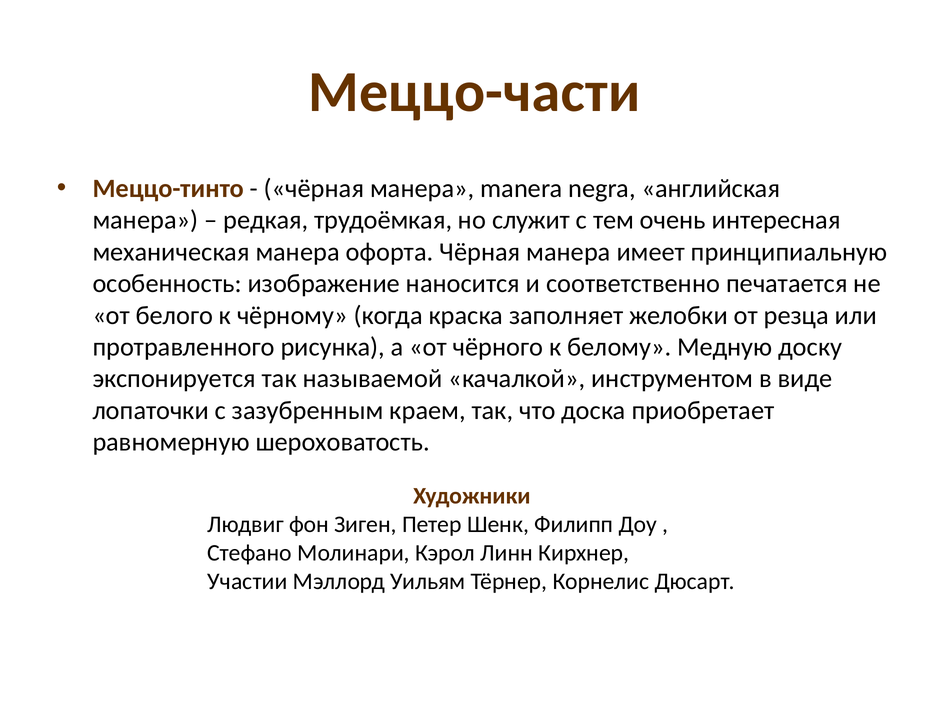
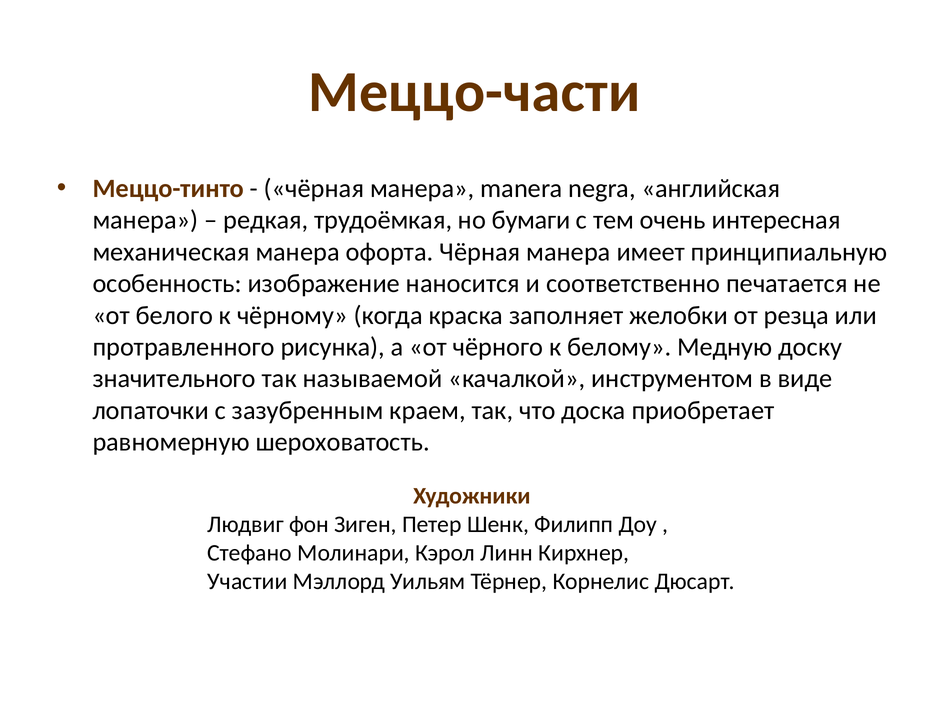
служит: служит -> бумаги (531, 220)
экспонируется: экспонируется -> значительного (174, 379)
